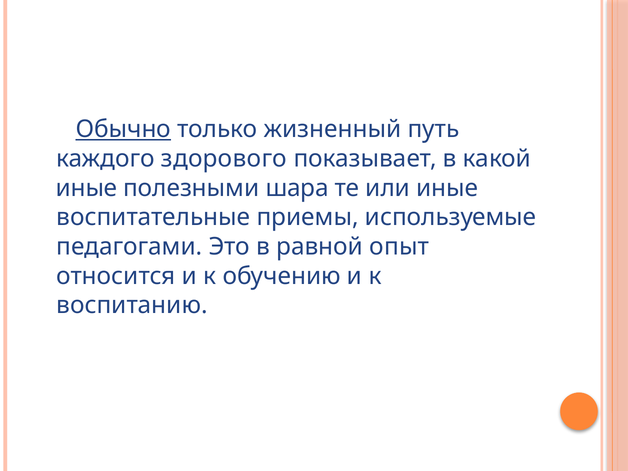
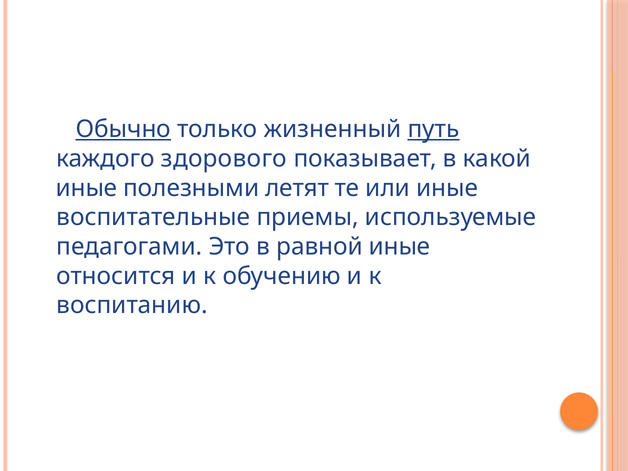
путь underline: none -> present (434, 129)
шара: шара -> летят (297, 188)
равной опыт: опыт -> иные (400, 247)
